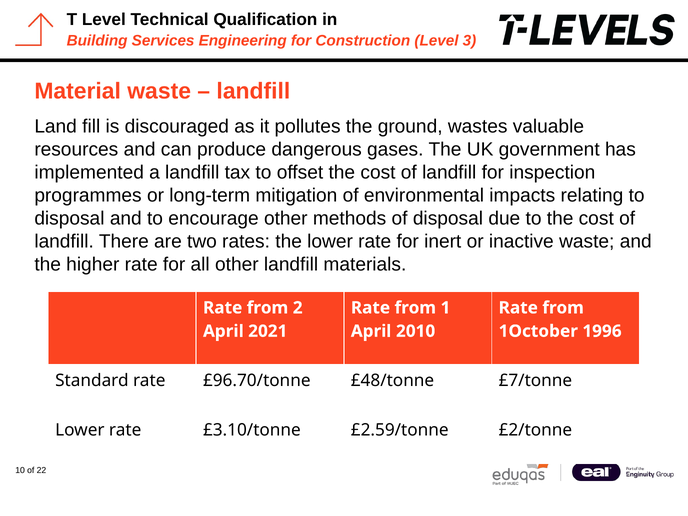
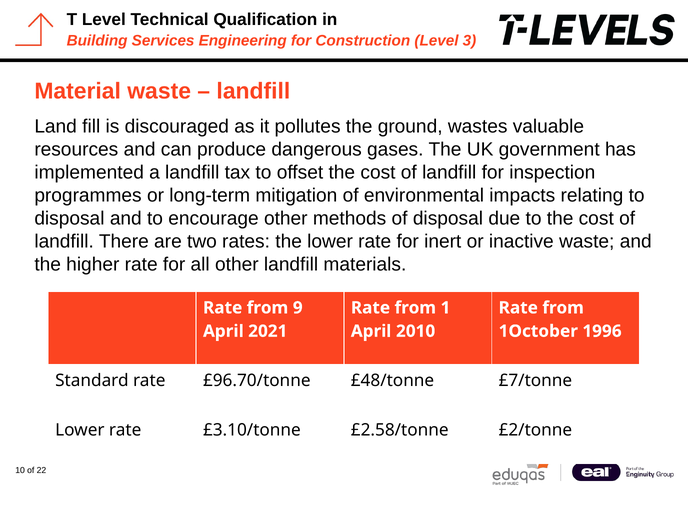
2: 2 -> 9 (298, 308)
£2.59/tonne: £2.59/tonne -> £2.58/tonne (400, 430)
